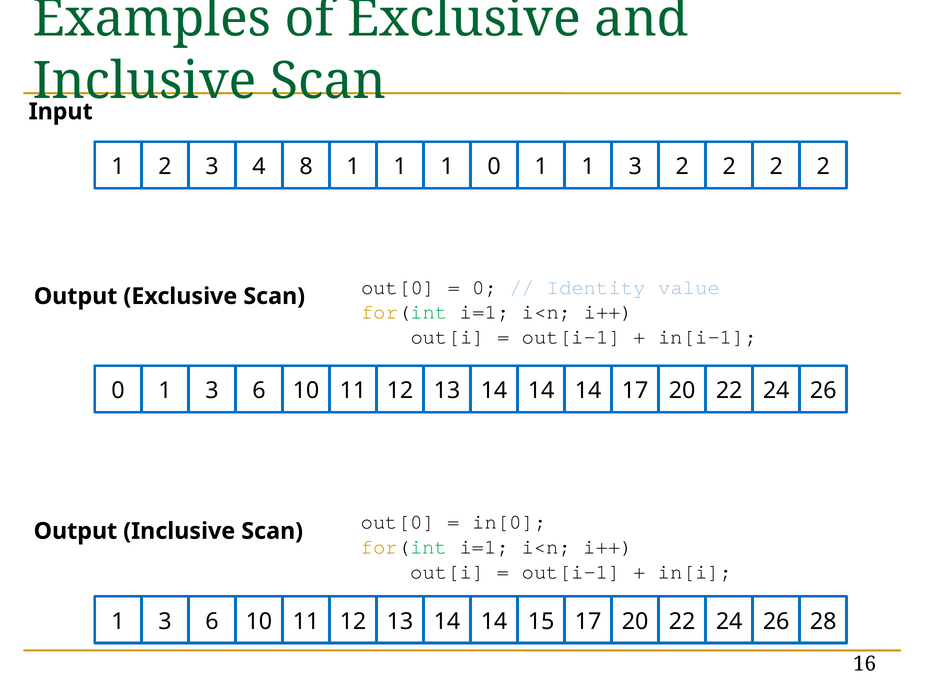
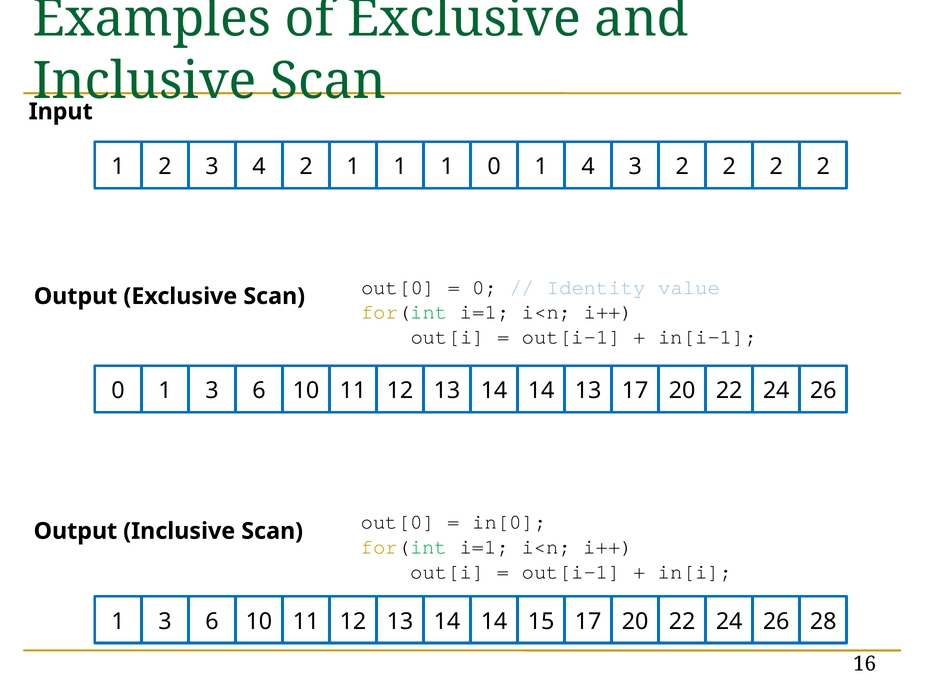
4 8: 8 -> 2 (306, 166)
0 1 1: 1 -> 4 (588, 166)
14 14 14: 14 -> 13 (588, 391)
